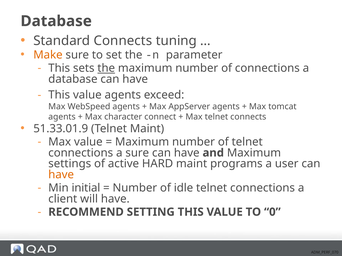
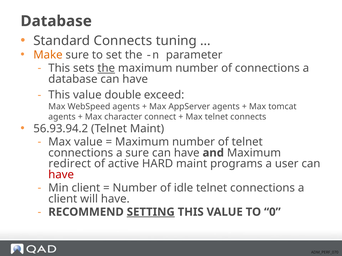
value agents: agents -> double (123, 95)
51.33.01.9: 51.33.01.9 -> 56.93.94.2 (61, 129)
settings: settings -> redirect (70, 164)
have colour: orange -> red (61, 175)
Min initial: initial -> client (86, 188)
SETTING underline: none -> present (151, 212)
